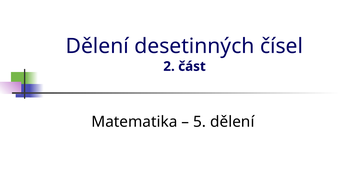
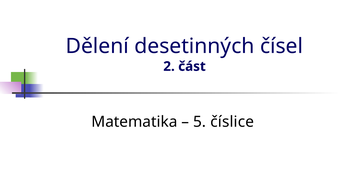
5 dělení: dělení -> číslice (232, 122)
